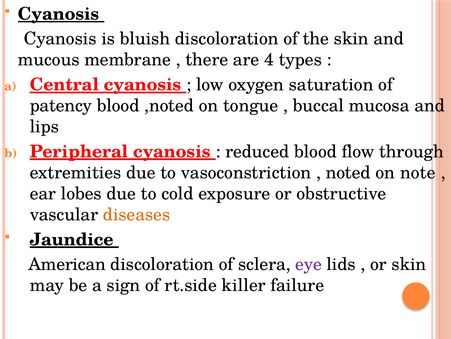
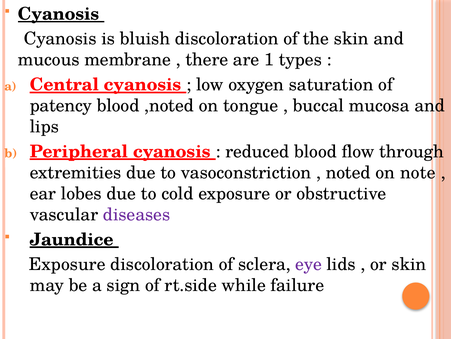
4: 4 -> 1 (269, 60)
diseases colour: orange -> purple (137, 214)
American: American -> Exposure (67, 264)
killer: killer -> while (244, 285)
